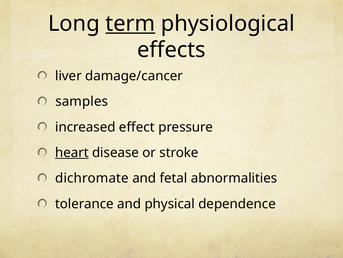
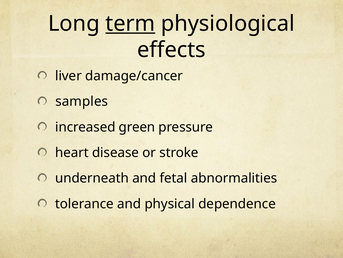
effect: effect -> green (137, 127)
heart underline: present -> none (72, 152)
dichromate: dichromate -> underneath (92, 178)
